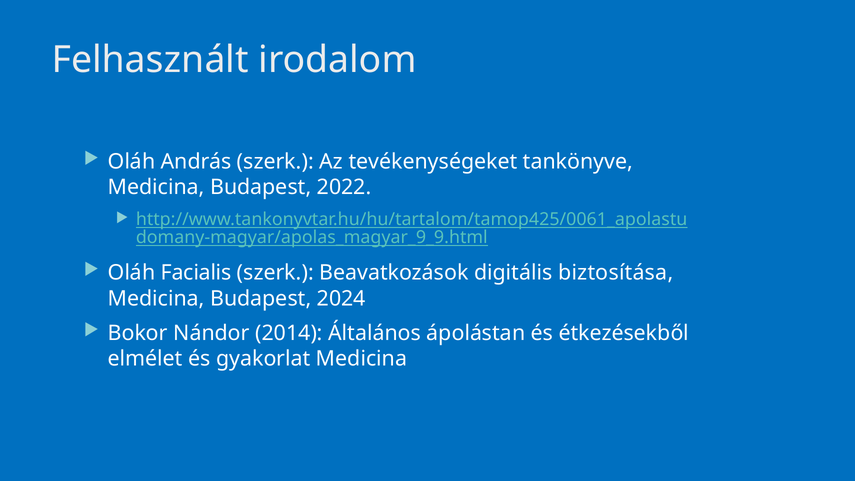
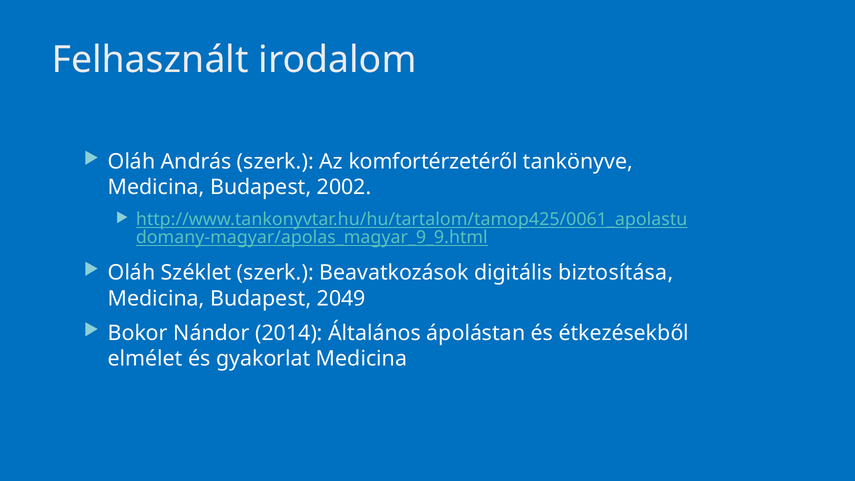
tevékenységeket: tevékenységeket -> komfortérzetéről (433, 162)
2022: 2022 -> 2002 (344, 187)
Facialis: Facialis -> Széklet (196, 273)
2024: 2024 -> 2049 (341, 298)
